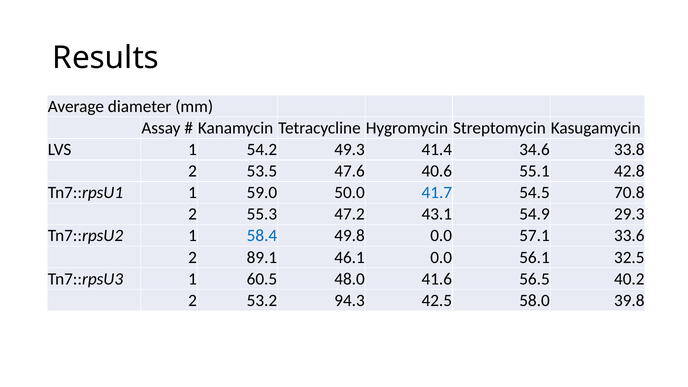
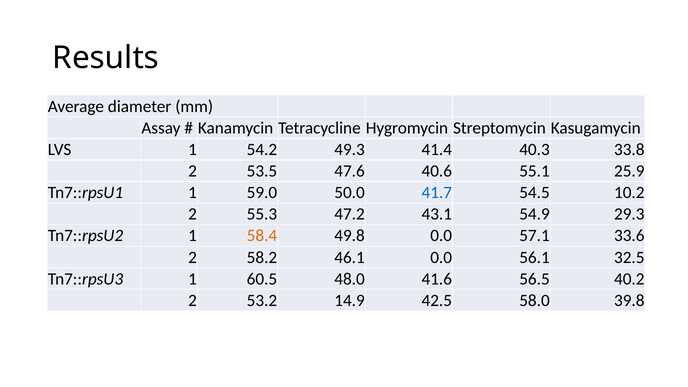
34.6: 34.6 -> 40.3 (535, 150)
42.8: 42.8 -> 25.9 (629, 171)
70.8: 70.8 -> 10.2 (629, 193)
58.4 colour: blue -> orange (262, 236)
89.1: 89.1 -> 58.2 (262, 257)
94.3: 94.3 -> 14.9 (350, 300)
